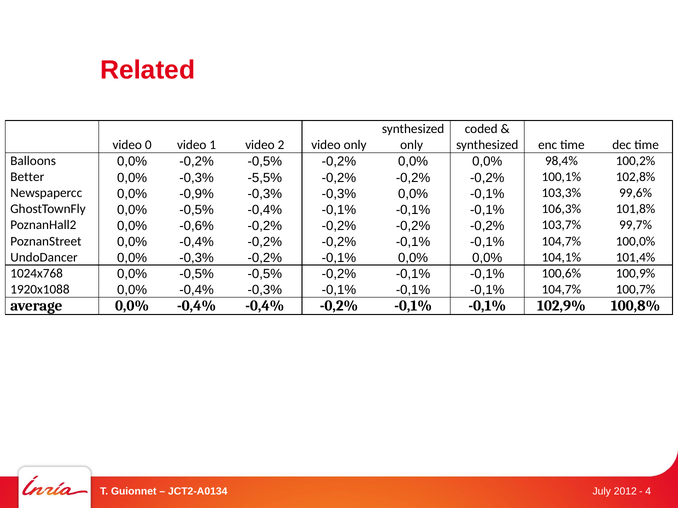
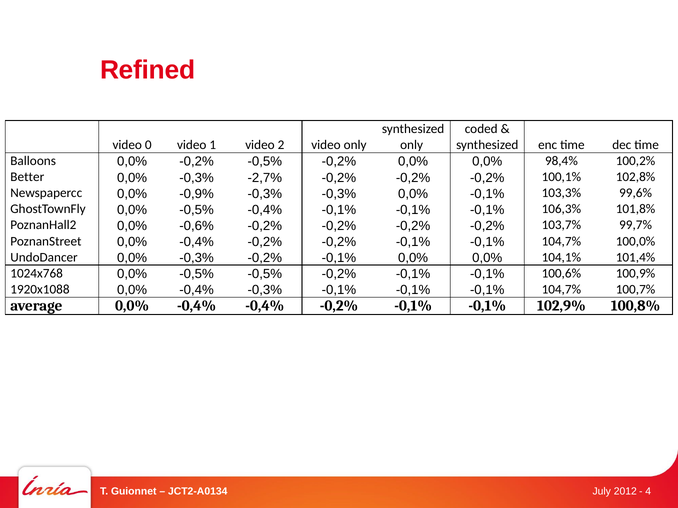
Related: Related -> Refined (148, 70)
-5,5%: -5,5% -> -2,7% (265, 178)
